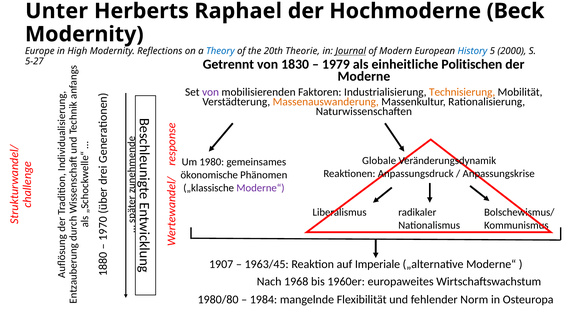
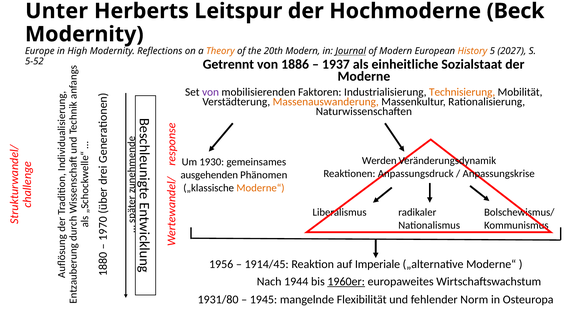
Raphael: Raphael -> Leitspur (238, 11)
Theory colour: blue -> orange (220, 51)
20th Theorie: Theorie -> Modern (303, 51)
History colour: blue -> orange (472, 51)
2000: 2000 -> 2027 (512, 51)
5-27: 5-27 -> 5-52 (34, 61)
1830: 1830 -> 1886 (295, 64)
1979: 1979 -> 1937 (336, 64)
Politischen: Politischen -> Sozialstaat (472, 64)
Globale: Globale -> Werden (379, 160)
1980: 1980 -> 1930 (212, 162)
ökonomische: ökonomische -> ausgehenden (209, 175)
Moderne“ colour: purple -> orange (260, 188)
1907: 1907 -> 1956 (221, 264)
1963/45: 1963/45 -> 1914/45 (267, 264)
1968: 1968 -> 1944 (296, 281)
1960er underline: none -> present (346, 281)
1980/80: 1980/80 -> 1931/80 (218, 299)
1984: 1984 -> 1945 (264, 299)
